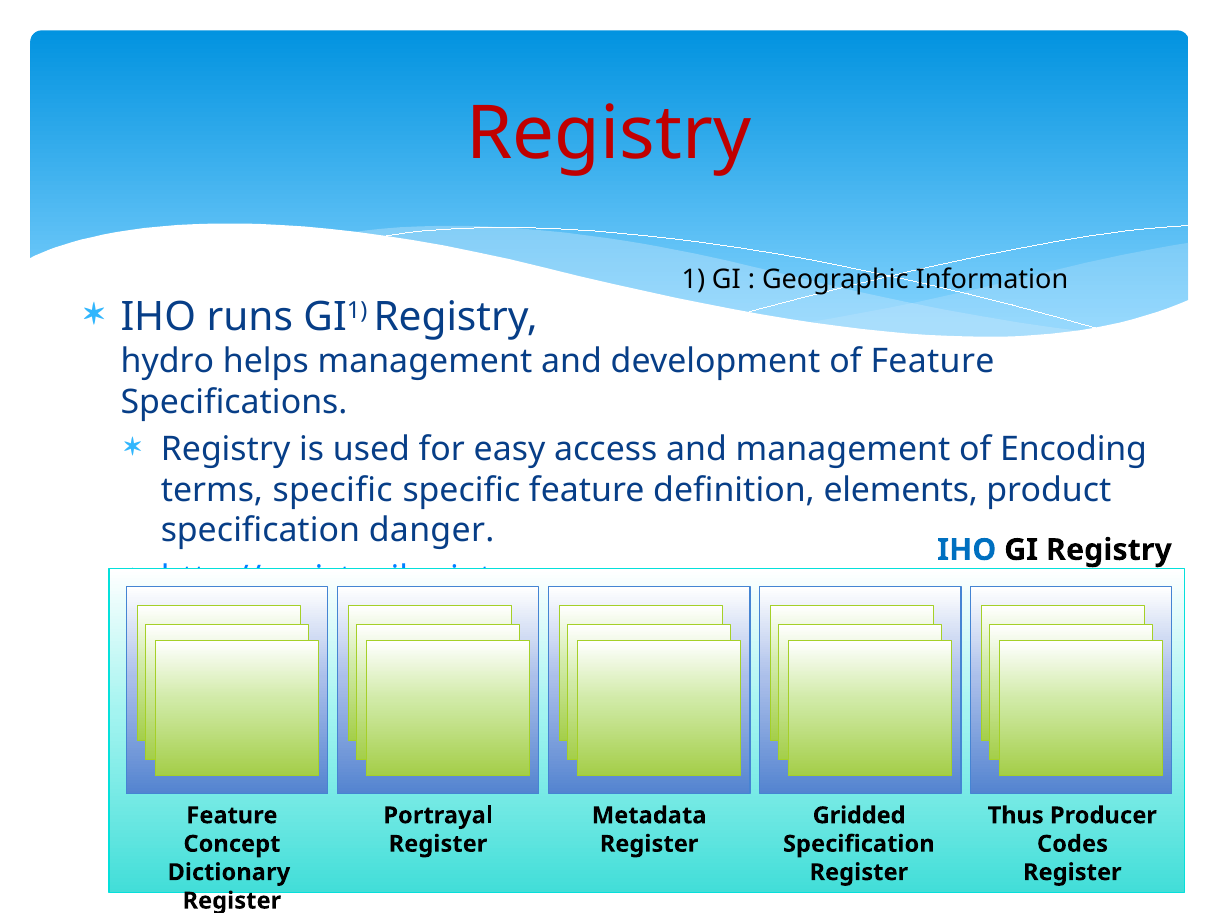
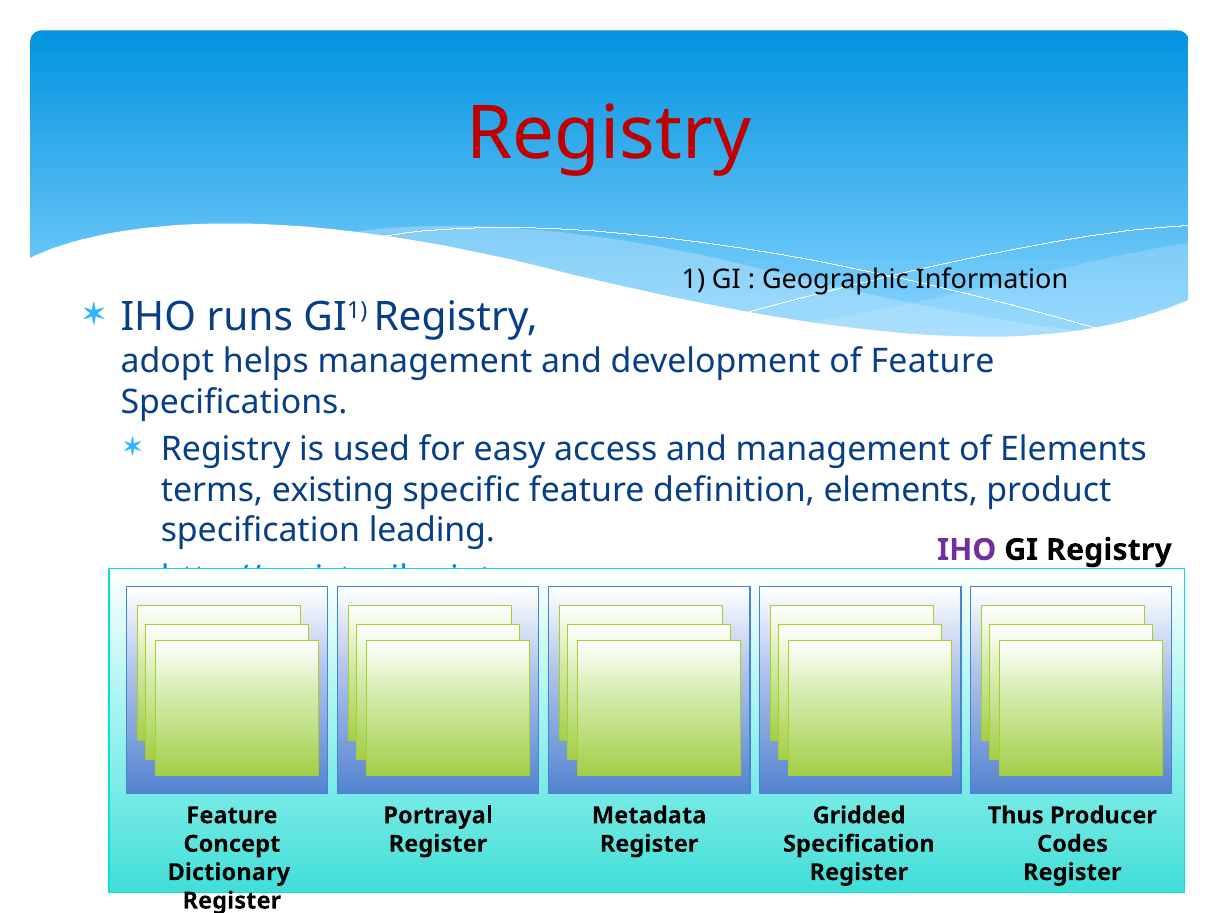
hydro: hydro -> adopt (167, 362)
of Encoding: Encoding -> Elements (1074, 450)
terms specific: specific -> existing (333, 490)
danger: danger -> leading (432, 531)
IHO colour: blue -> purple (967, 550)
